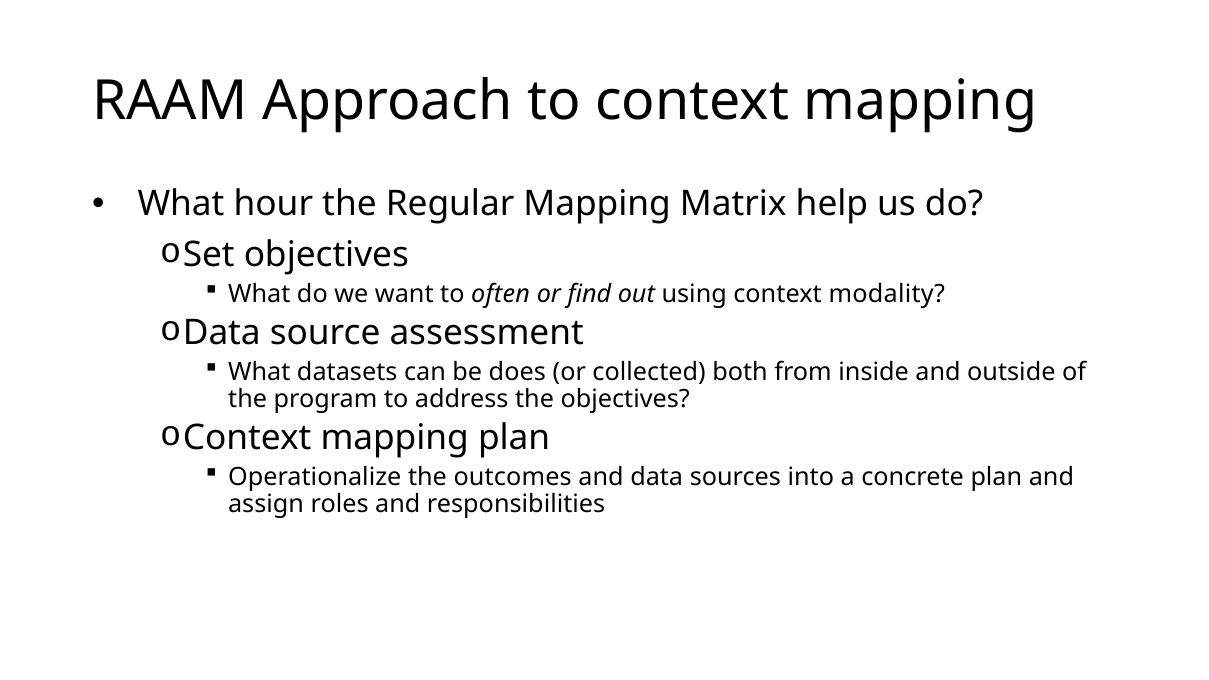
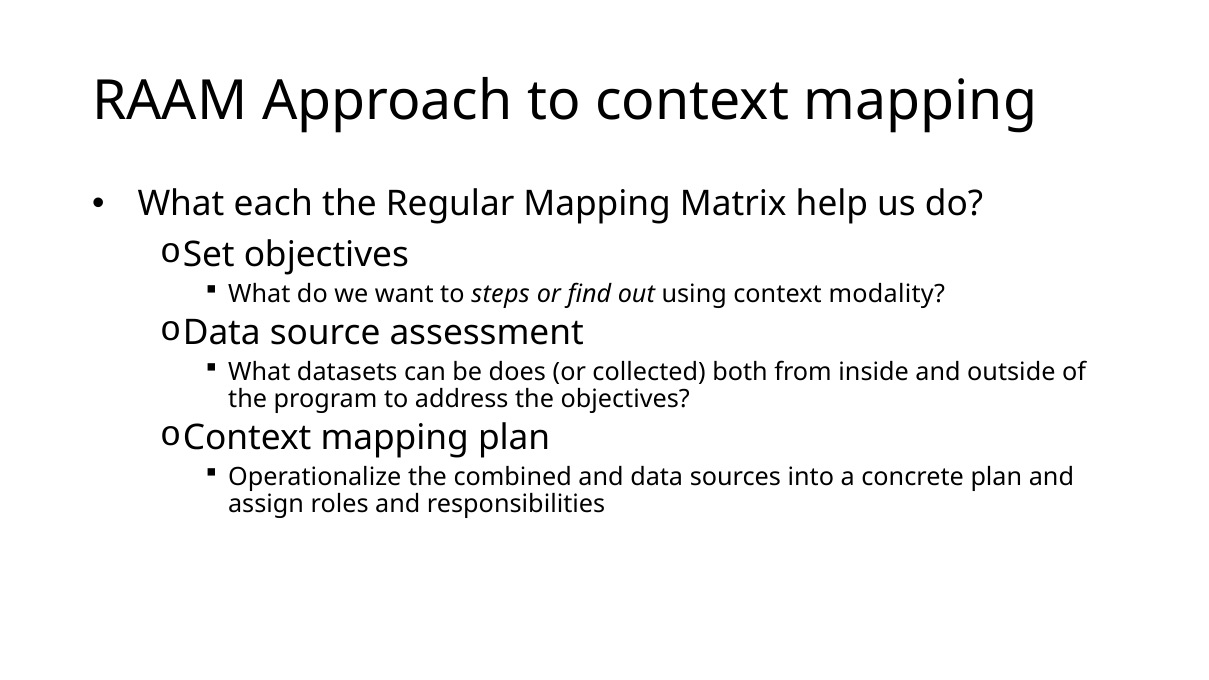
hour: hour -> each (273, 204)
often: often -> steps (501, 294)
outcomes: outcomes -> combined (513, 477)
